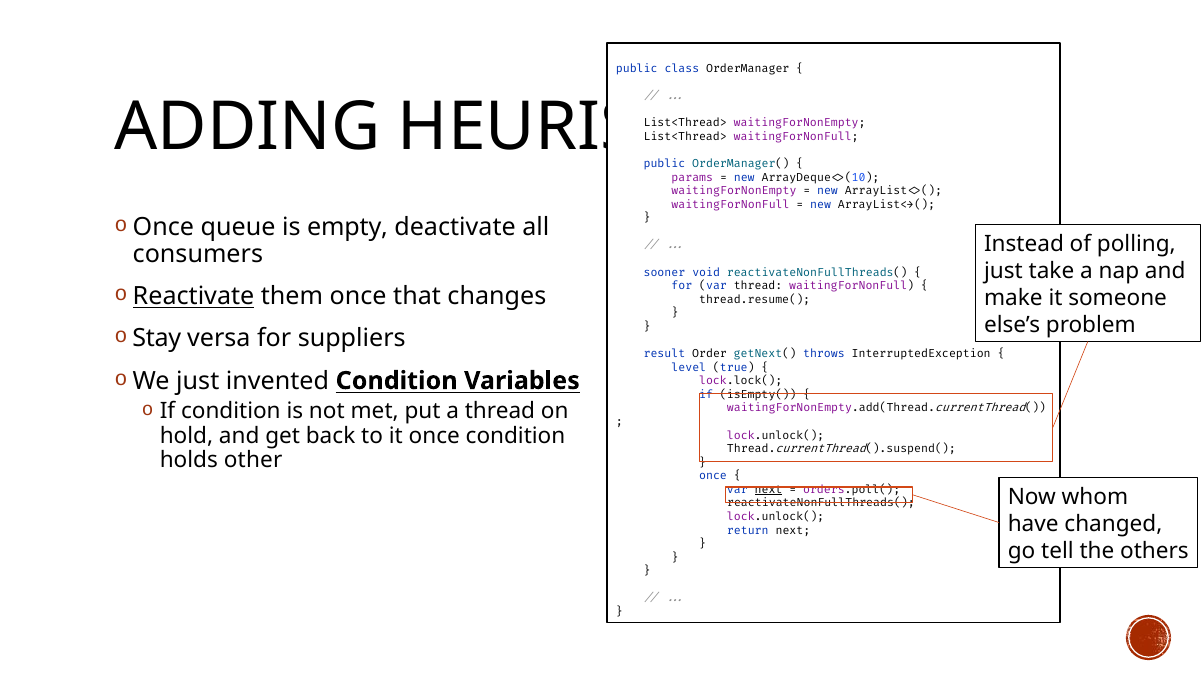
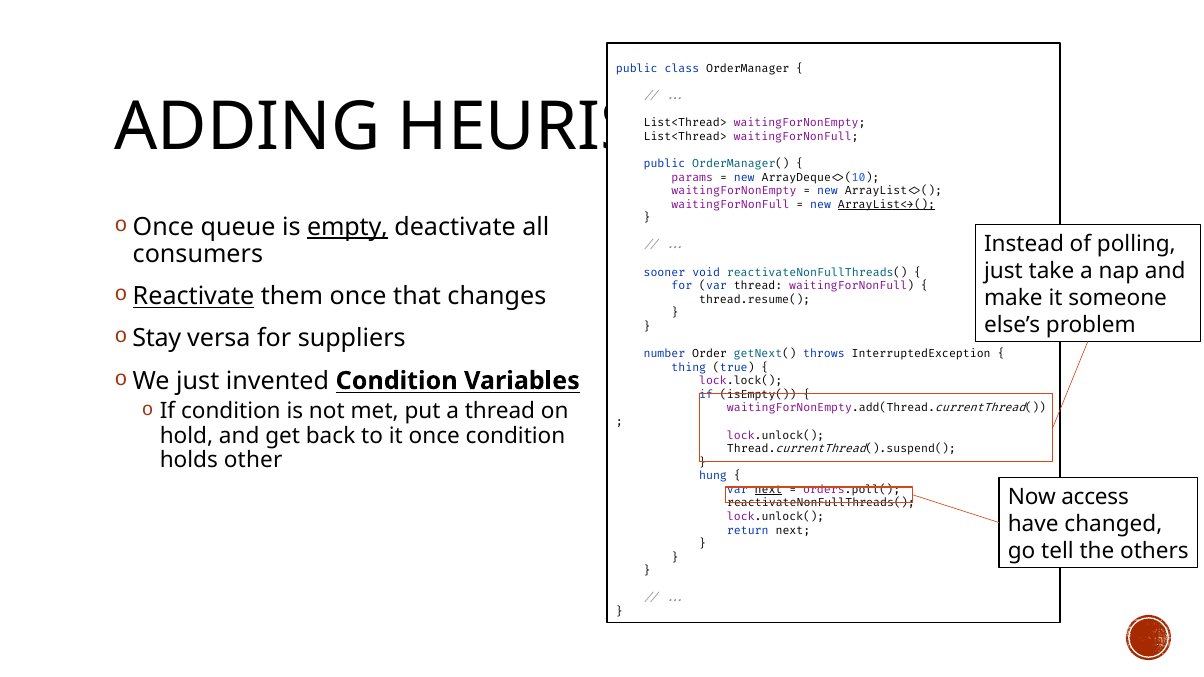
ArrayList<>( underline: none -> present (887, 205)
empty underline: none -> present (347, 227)
result: result -> number (664, 354)
level: level -> thing (689, 368)
once: once -> hung (713, 476)
whom: whom -> access (1095, 497)
